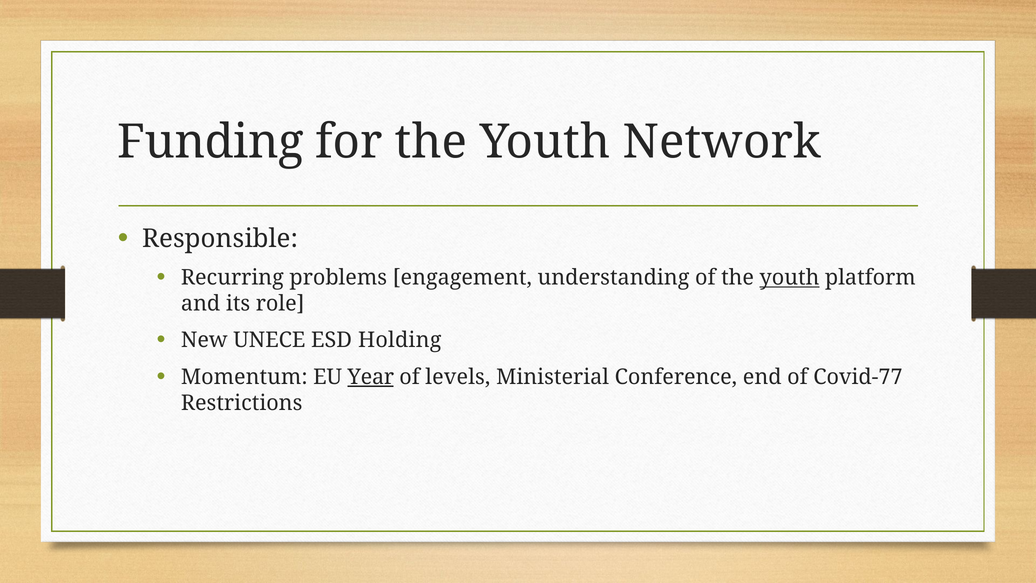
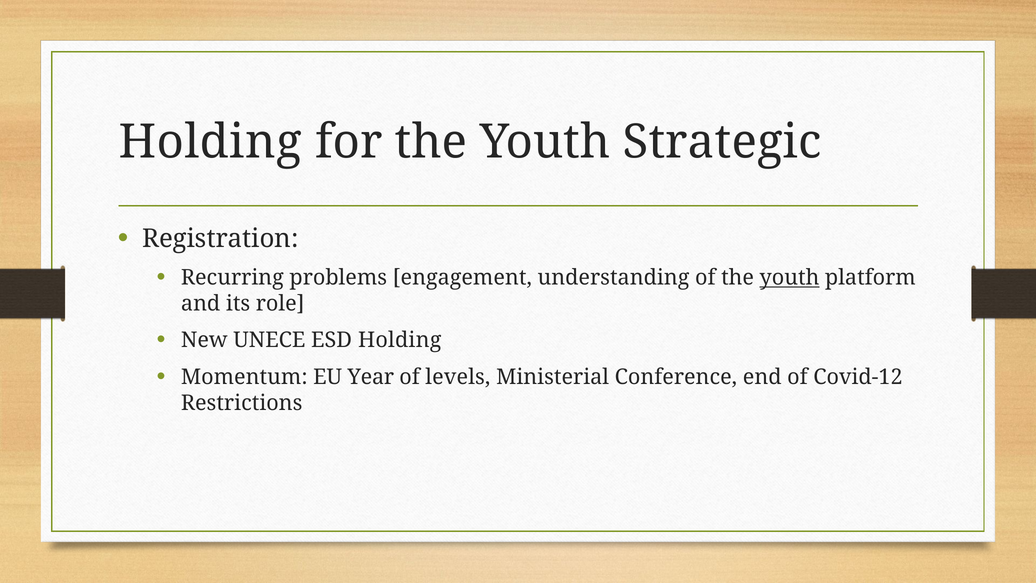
Funding: Funding -> Holding (210, 142)
Network: Network -> Strategic (722, 142)
Responsible: Responsible -> Registration (220, 239)
Year underline: present -> none (371, 377)
Covid-77: Covid-77 -> Covid-12 (858, 377)
